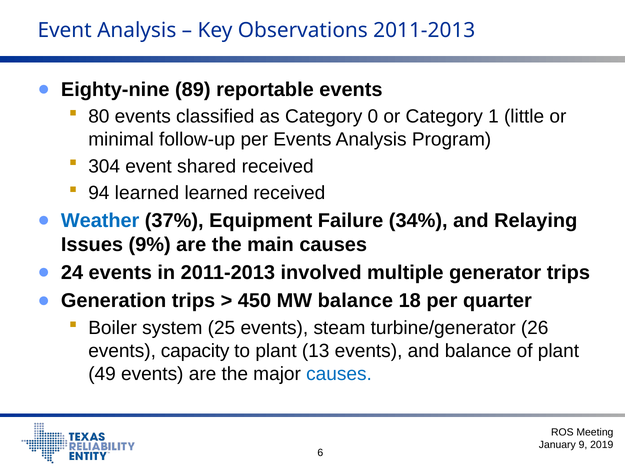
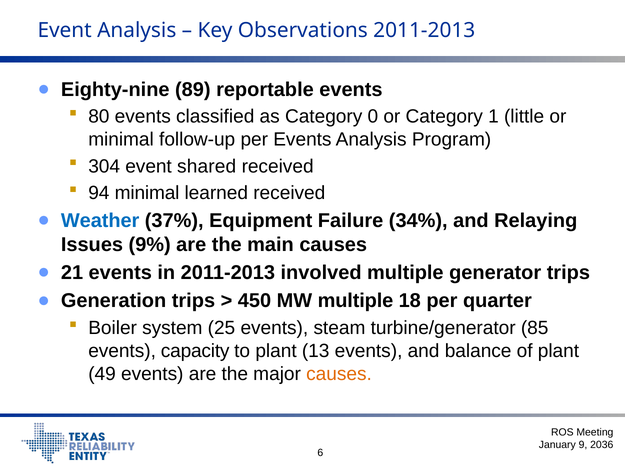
94 learned: learned -> minimal (147, 193)
24: 24 -> 21 (72, 273)
MW balance: balance -> multiple (355, 301)
26: 26 -> 85 (535, 328)
causes colour: blue -> orange (339, 374)
2019: 2019 -> 2036 (602, 444)
